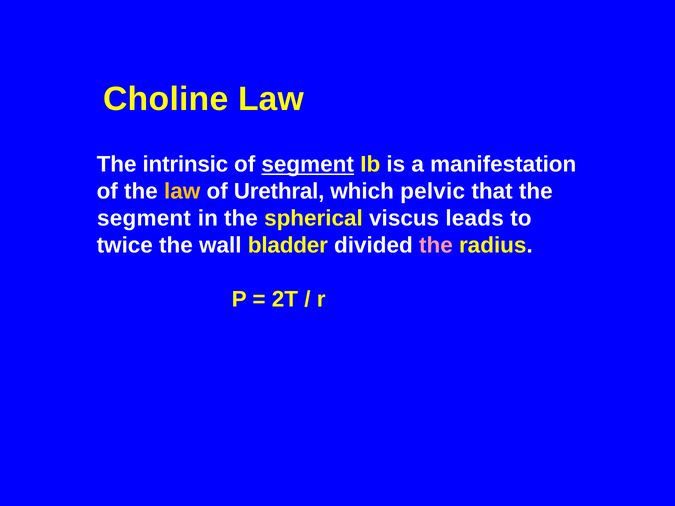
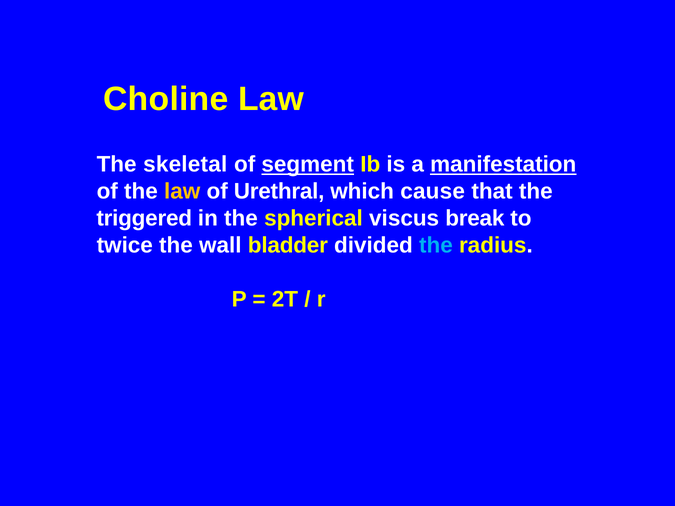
intrinsic: intrinsic -> skeletal (185, 165)
manifestation underline: none -> present (503, 165)
pelvic: pelvic -> cause (433, 192)
segment: segment -> triggered (144, 219)
leads: leads -> break (475, 219)
the colour: pink -> light blue (436, 246)
